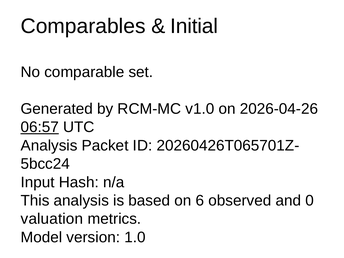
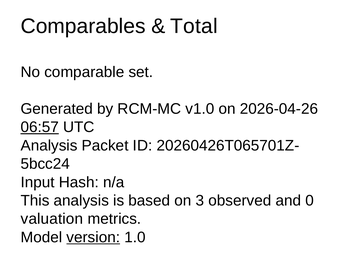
Initial: Initial -> Total (194, 26)
6: 6 -> 3 (200, 201)
version underline: none -> present (93, 237)
